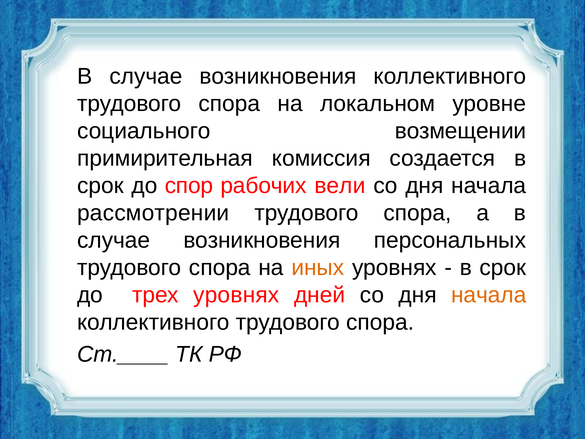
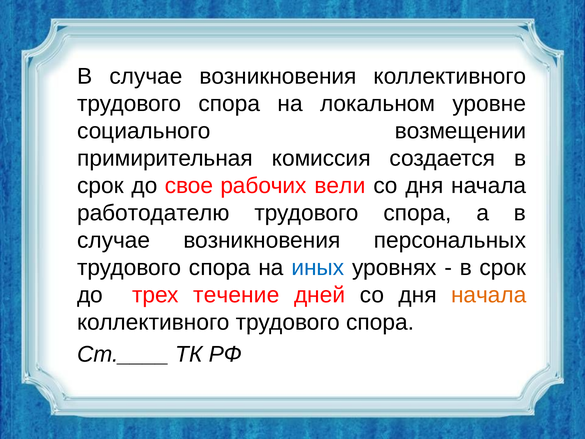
спор: спор -> свое (189, 186)
рассмотрении: рассмотрении -> работодателю (153, 213)
иных colour: orange -> blue (318, 267)
трех уровнях: уровнях -> течение (236, 295)
